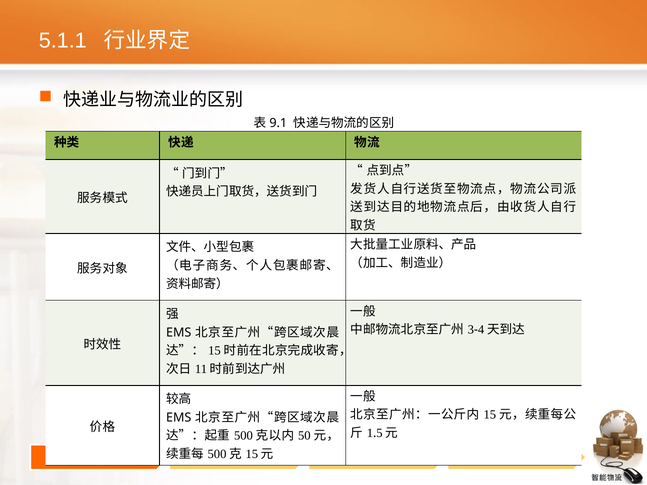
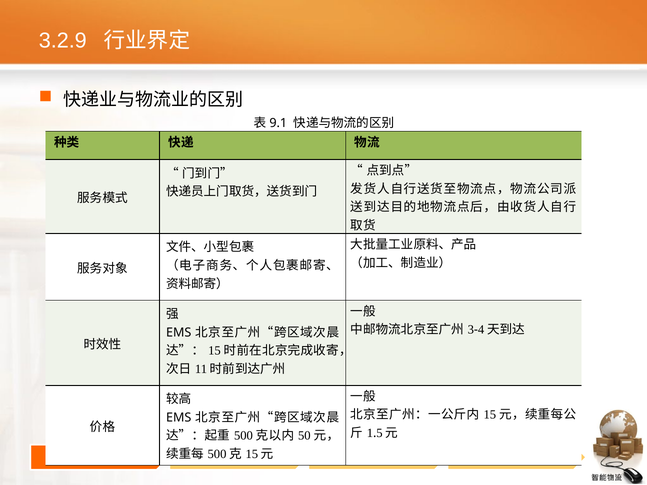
5.1.1: 5.1.1 -> 3.2.9 (63, 41)
